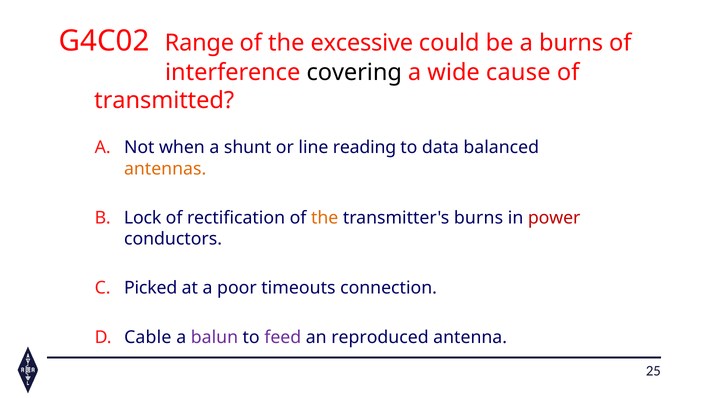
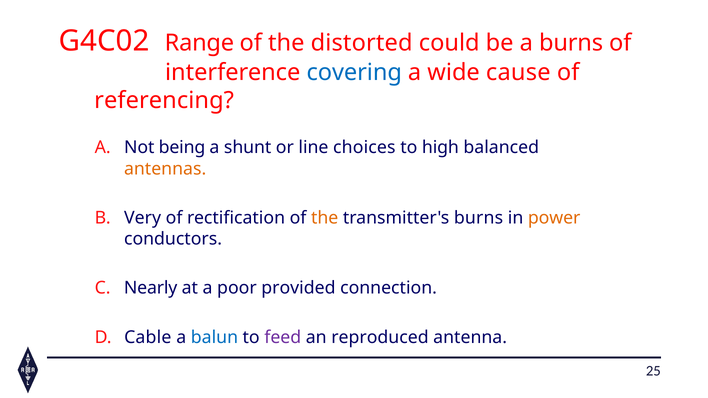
excessive: excessive -> distorted (362, 43)
covering colour: black -> blue (354, 72)
transmitted: transmitted -> referencing (164, 101)
when: when -> being (182, 148)
reading: reading -> choices (364, 148)
data: data -> high (440, 148)
Lock: Lock -> Very (143, 218)
power colour: red -> orange (554, 218)
Picked: Picked -> Nearly (151, 288)
timeouts: timeouts -> provided (298, 288)
balun colour: purple -> blue (214, 337)
